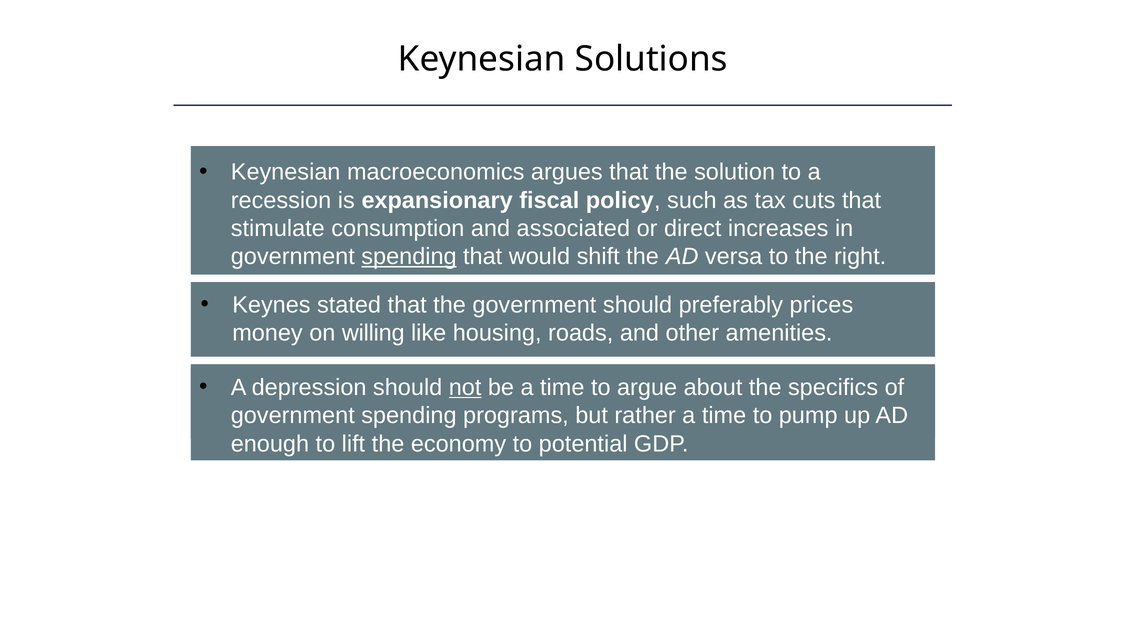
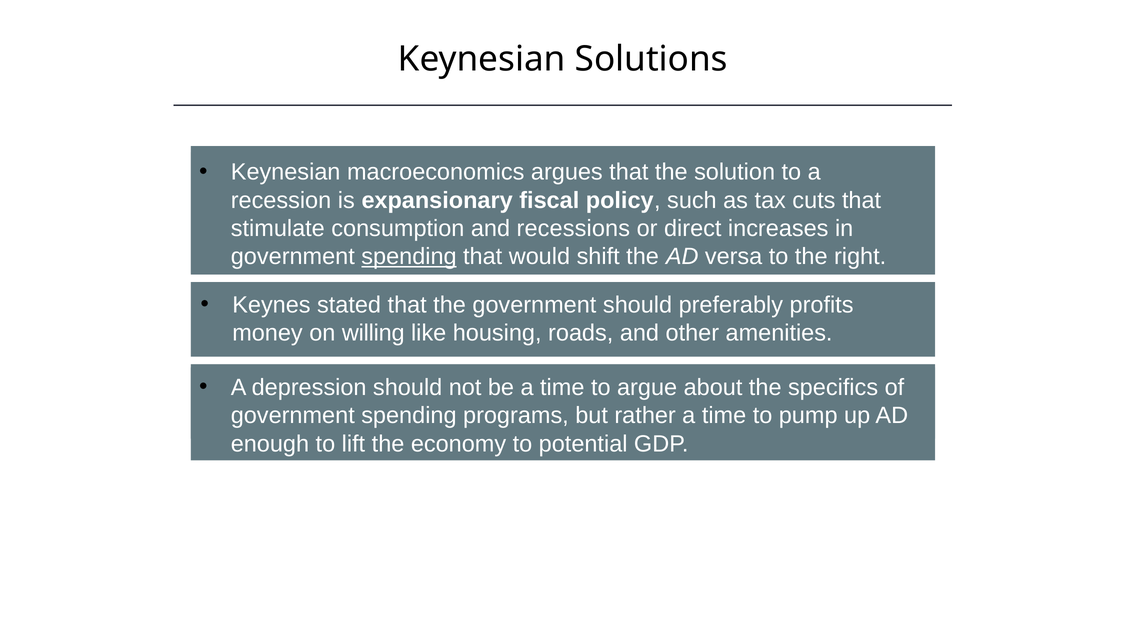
associated: associated -> recessions (573, 228)
prices: prices -> profits (822, 304)
not underline: present -> none (465, 387)
